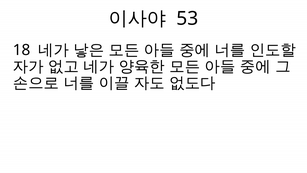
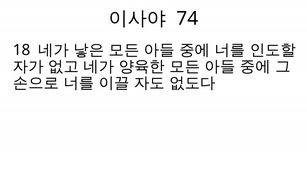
53: 53 -> 74 (187, 18)
